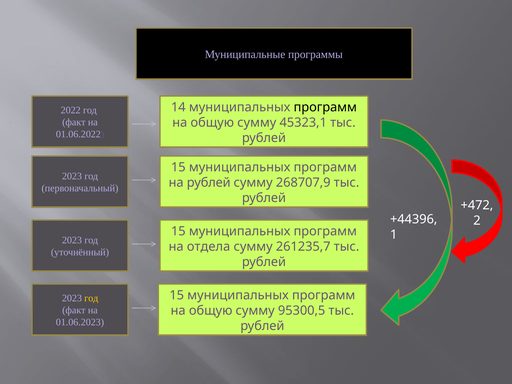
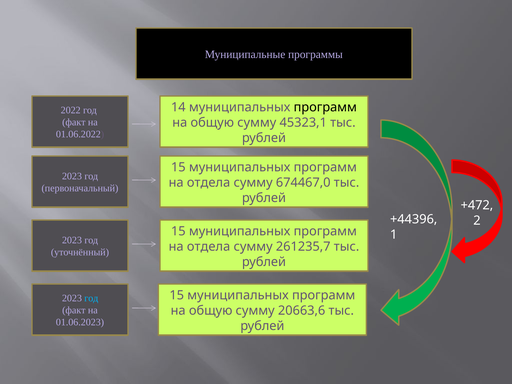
рублей: рублей -> отдела (209, 182)
268707,9: 268707,9 -> 674467,0 (303, 182)
год colour: yellow -> light blue (91, 298)
95300,5: 95300,5 -> 20663,6 (302, 310)
